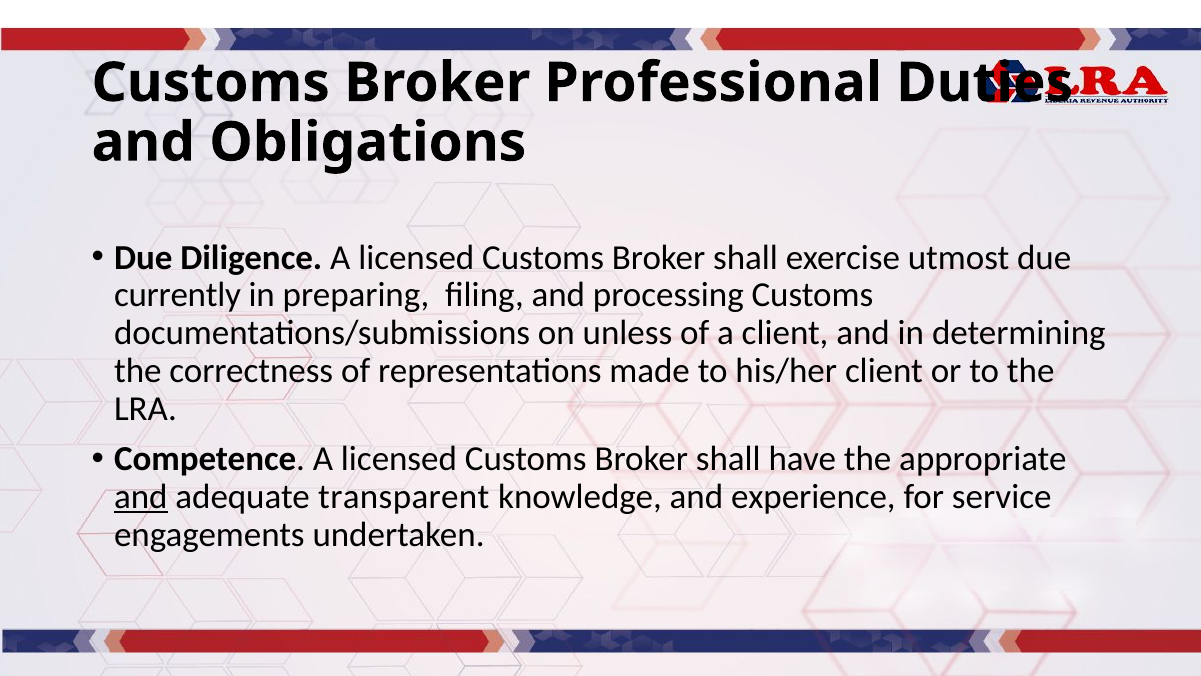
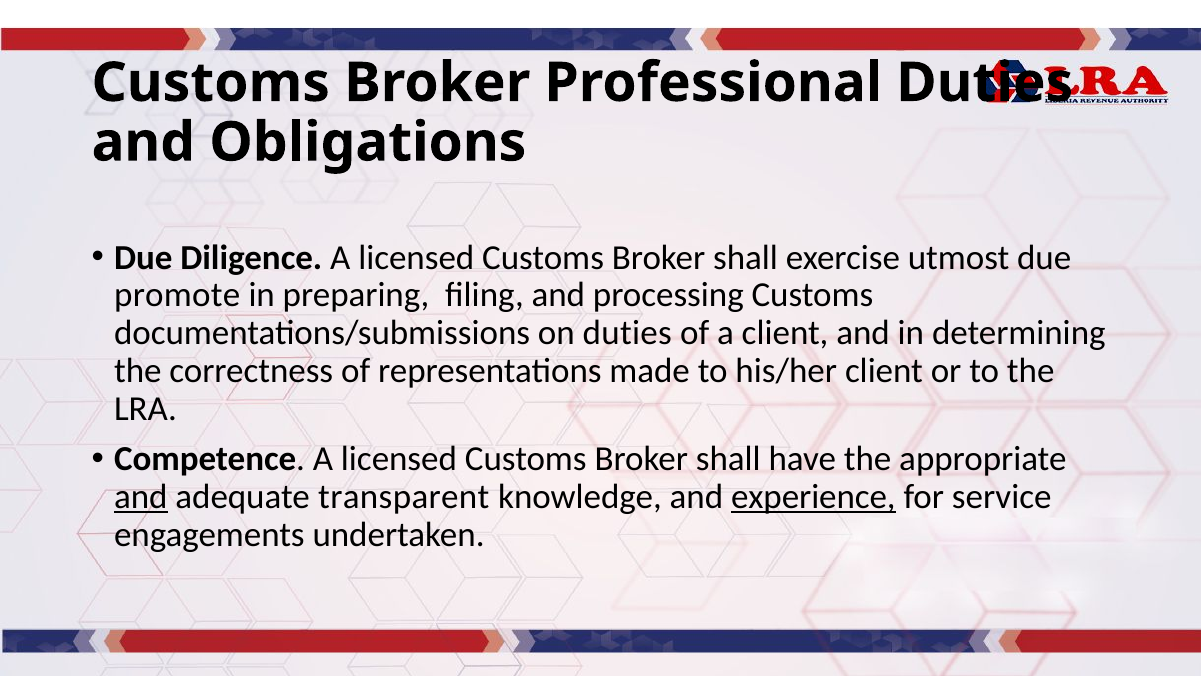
currently: currently -> promote (177, 295)
on unless: unless -> duties (627, 333)
experience underline: none -> present (813, 497)
